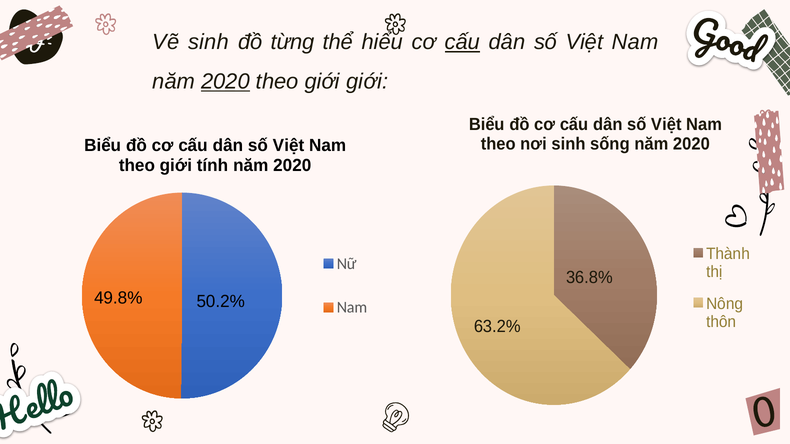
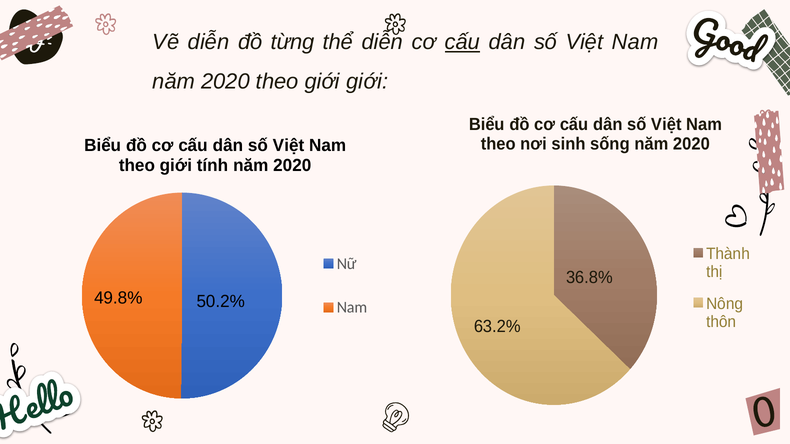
Vẽ sinh: sinh -> diễn (209, 42)
thể hiểu: hiểu -> diễn (382, 42)
2020 underline: present -> none (225, 82)
